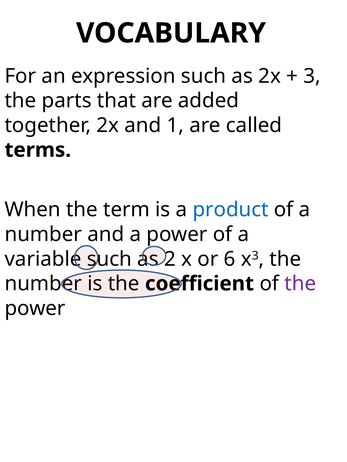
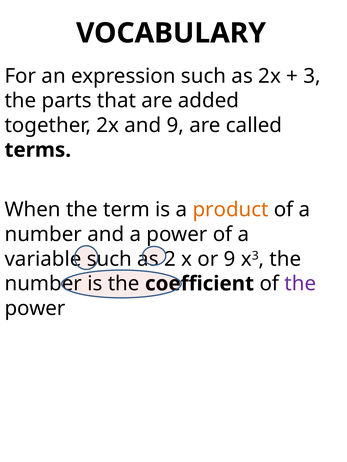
and 1: 1 -> 9 (175, 126)
product colour: blue -> orange (231, 210)
or 6: 6 -> 9 (230, 259)
